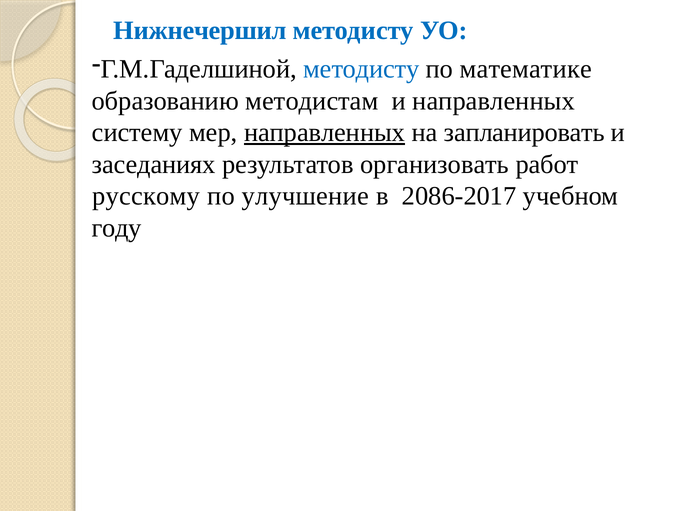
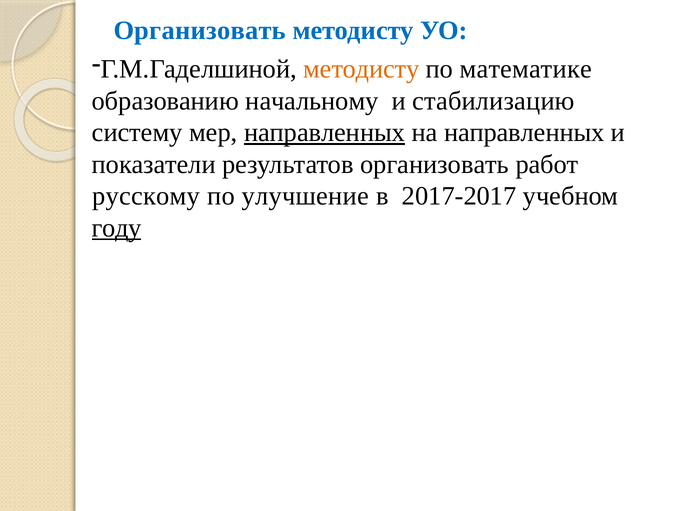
Нижнечершил: Нижнечершил -> Организовать (200, 31)
методисту colour: blue -> orange (361, 69)
методистам: методистам -> начальному (312, 101)
и направленных: направленных -> стабилизацию (494, 101)
на запланировать: запланировать -> направленных (524, 133)
заседаниях: заседаниях -> показатели (154, 164)
2086-2017: 2086-2017 -> 2017-2017 (459, 196)
году underline: none -> present (117, 228)
